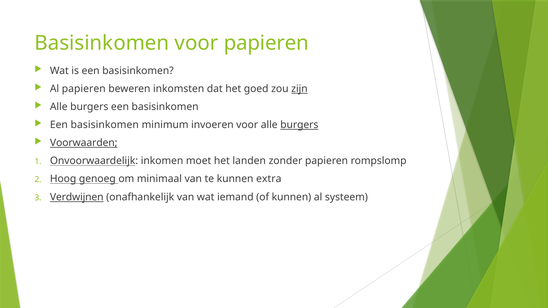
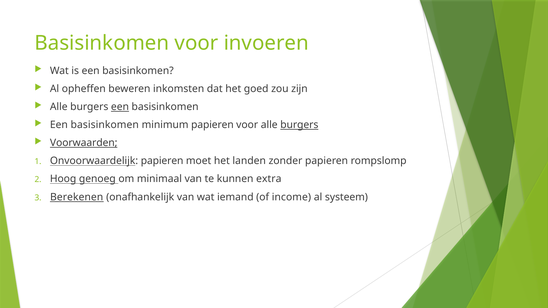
voor papieren: papieren -> invoeren (266, 43)
Al papieren: papieren -> opheffen (84, 89)
zijn underline: present -> none (299, 89)
een underline: none -> present (120, 107)
minimum invoeren: invoeren -> papieren (212, 125)
Onvoorwaardelijk inkomen: inkomen -> papieren (162, 161)
Verdwijnen: Verdwijnen -> Berekenen (77, 197)
of kunnen: kunnen -> income (291, 197)
